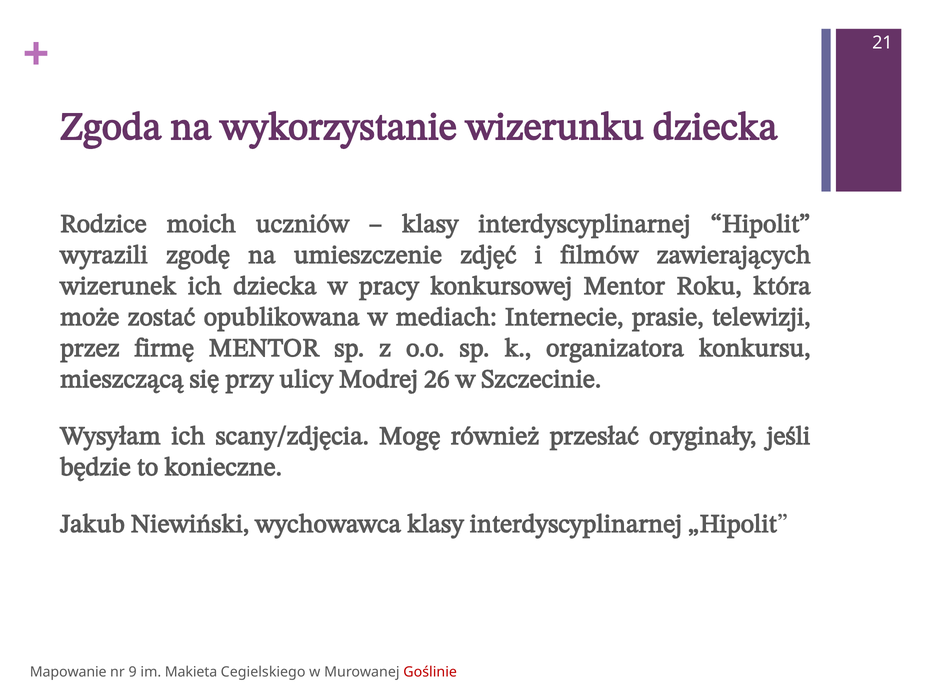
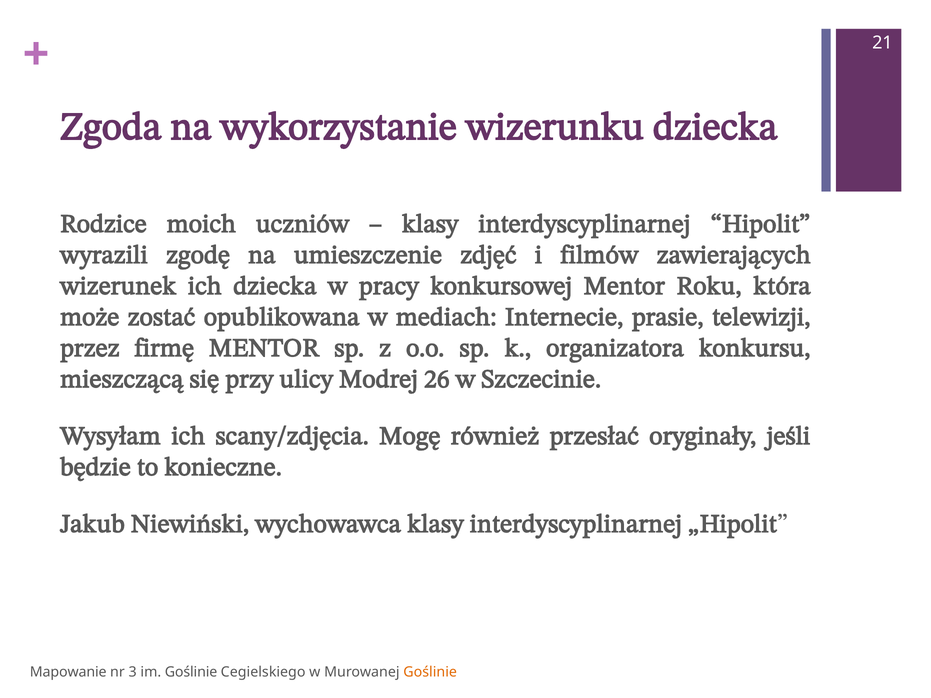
9: 9 -> 3 (133, 672)
im Makieta: Makieta -> Goślinie (191, 672)
Goślinie colour: red -> orange (430, 672)
